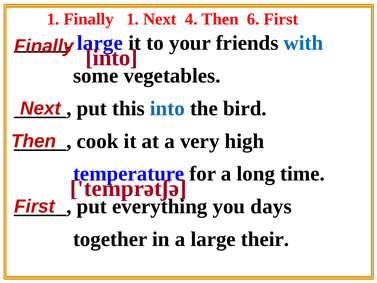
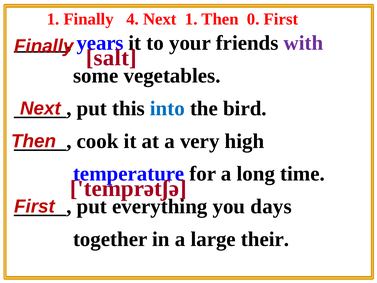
Finally 1: 1 -> 4 (133, 19)
Next 4: 4 -> 1 (191, 19)
6: 6 -> 0 (253, 19)
large: large -> years (100, 43)
with colour: blue -> purple (303, 43)
into: into -> salt (111, 58)
